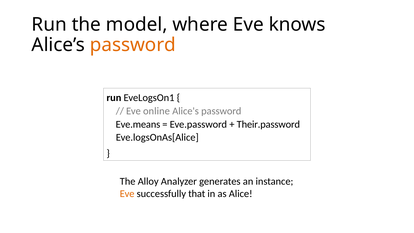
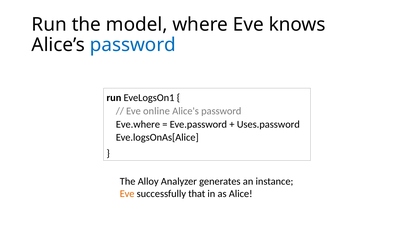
password colour: orange -> blue (133, 45)
Eve.means: Eve.means -> Eve.where (138, 124)
Their.password: Their.password -> Uses.password (268, 124)
